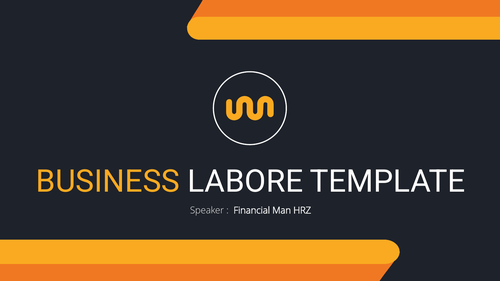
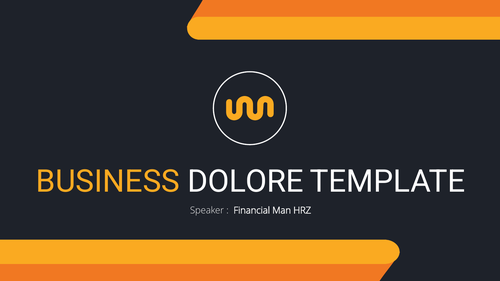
LABORE: LABORE -> DOLORE (246, 182)
